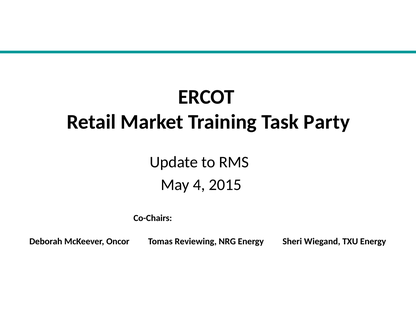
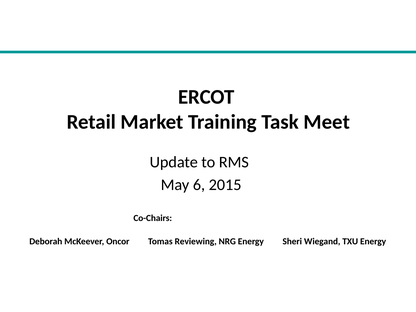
Party: Party -> Meet (327, 122)
4: 4 -> 6 (199, 185)
